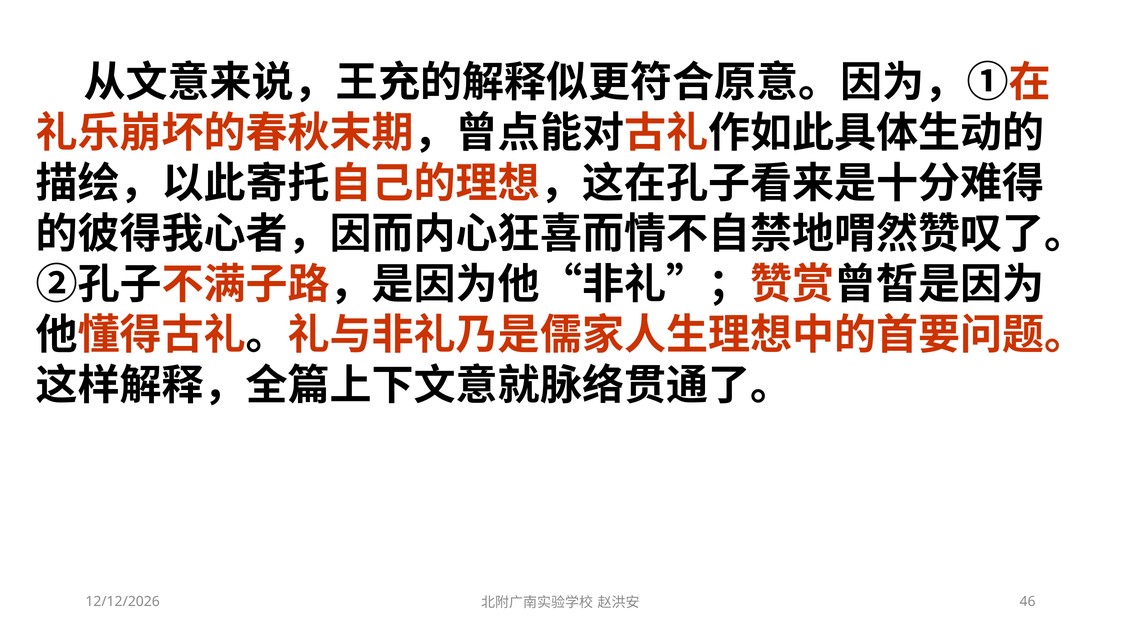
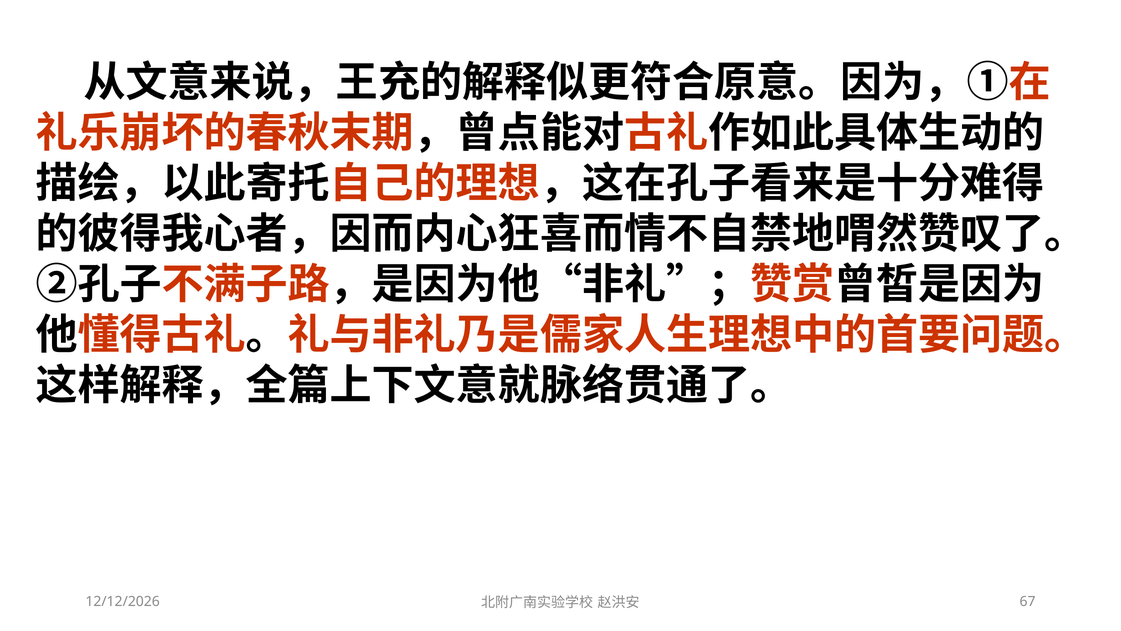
46: 46 -> 67 (1028, 601)
